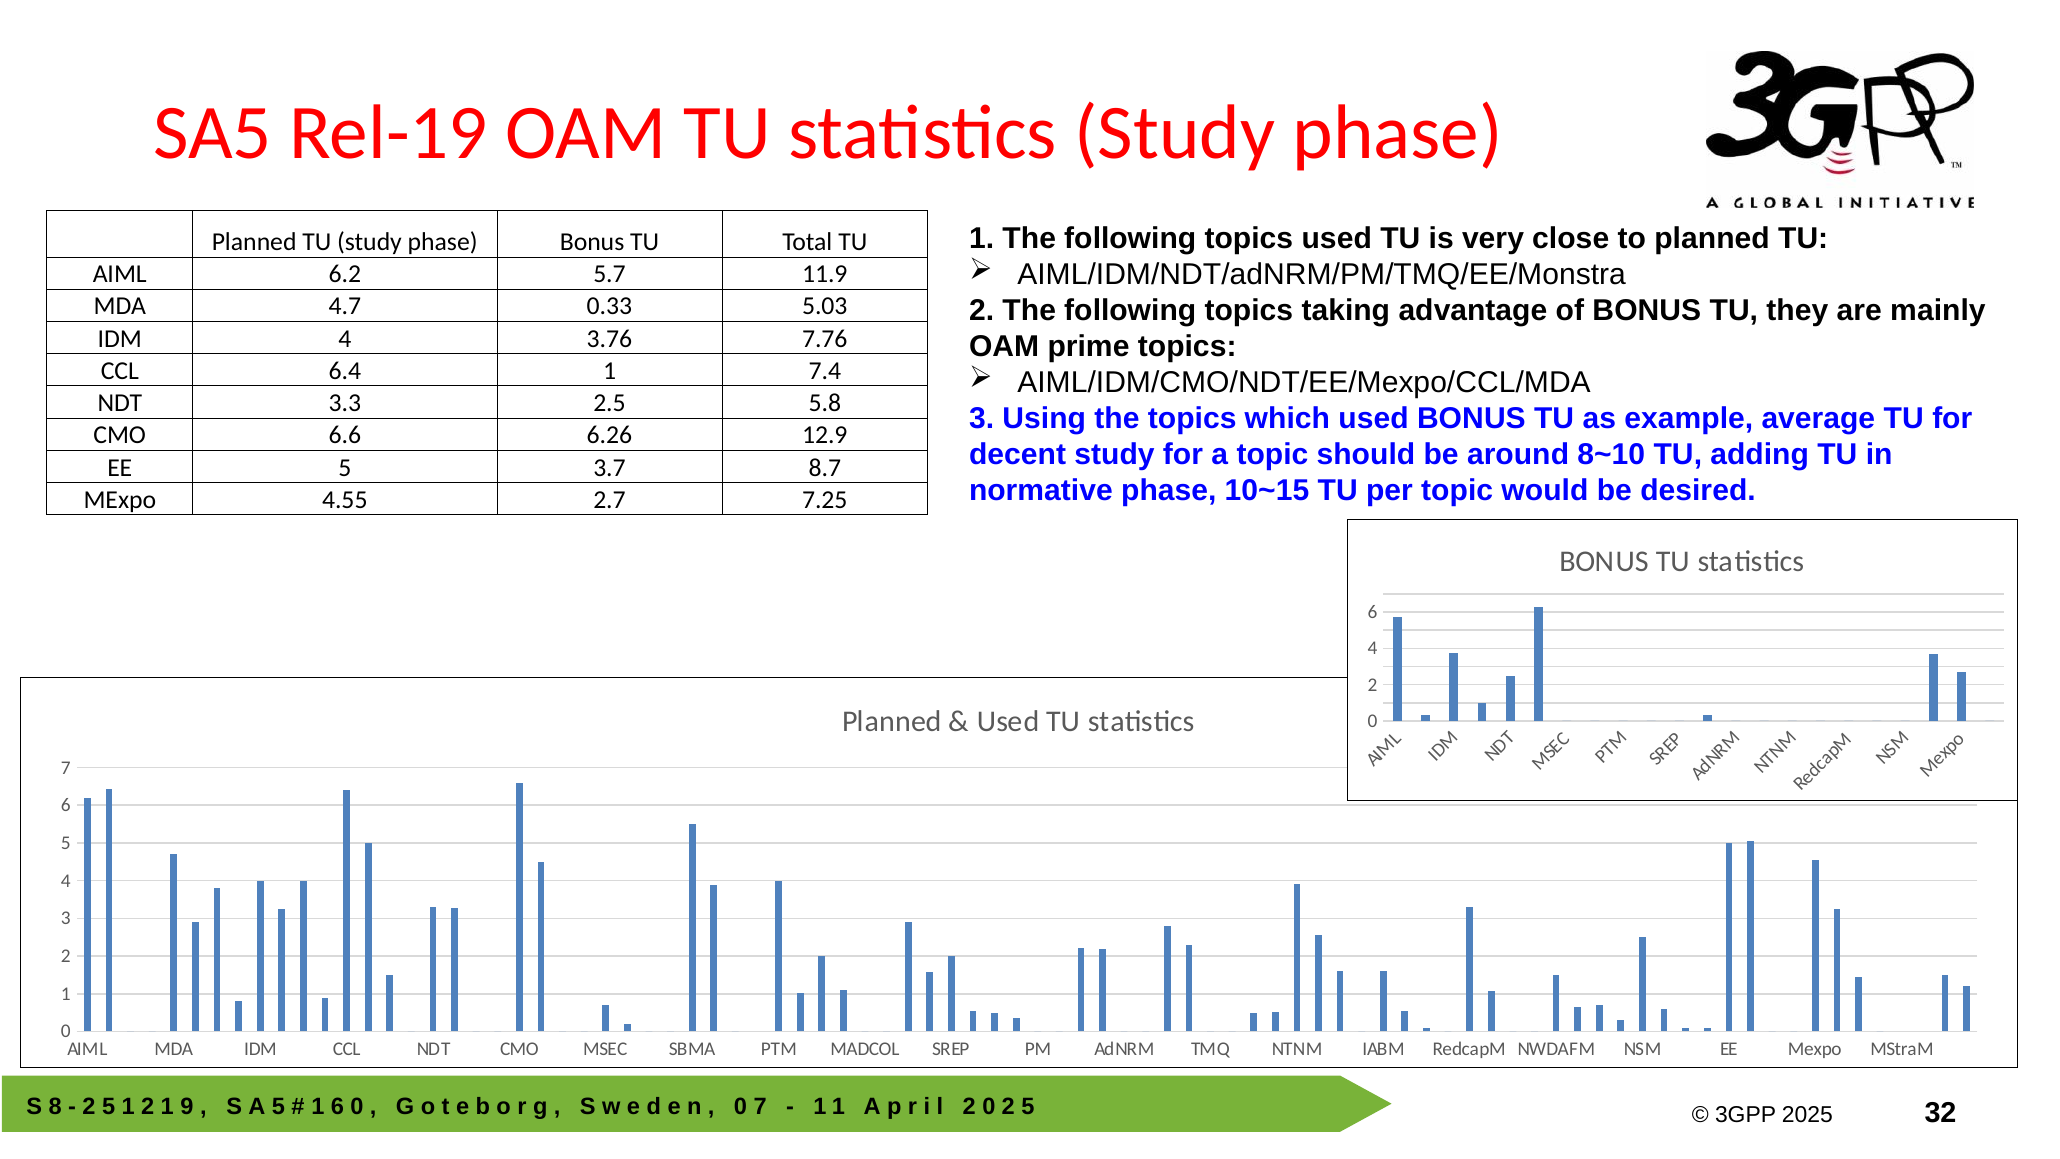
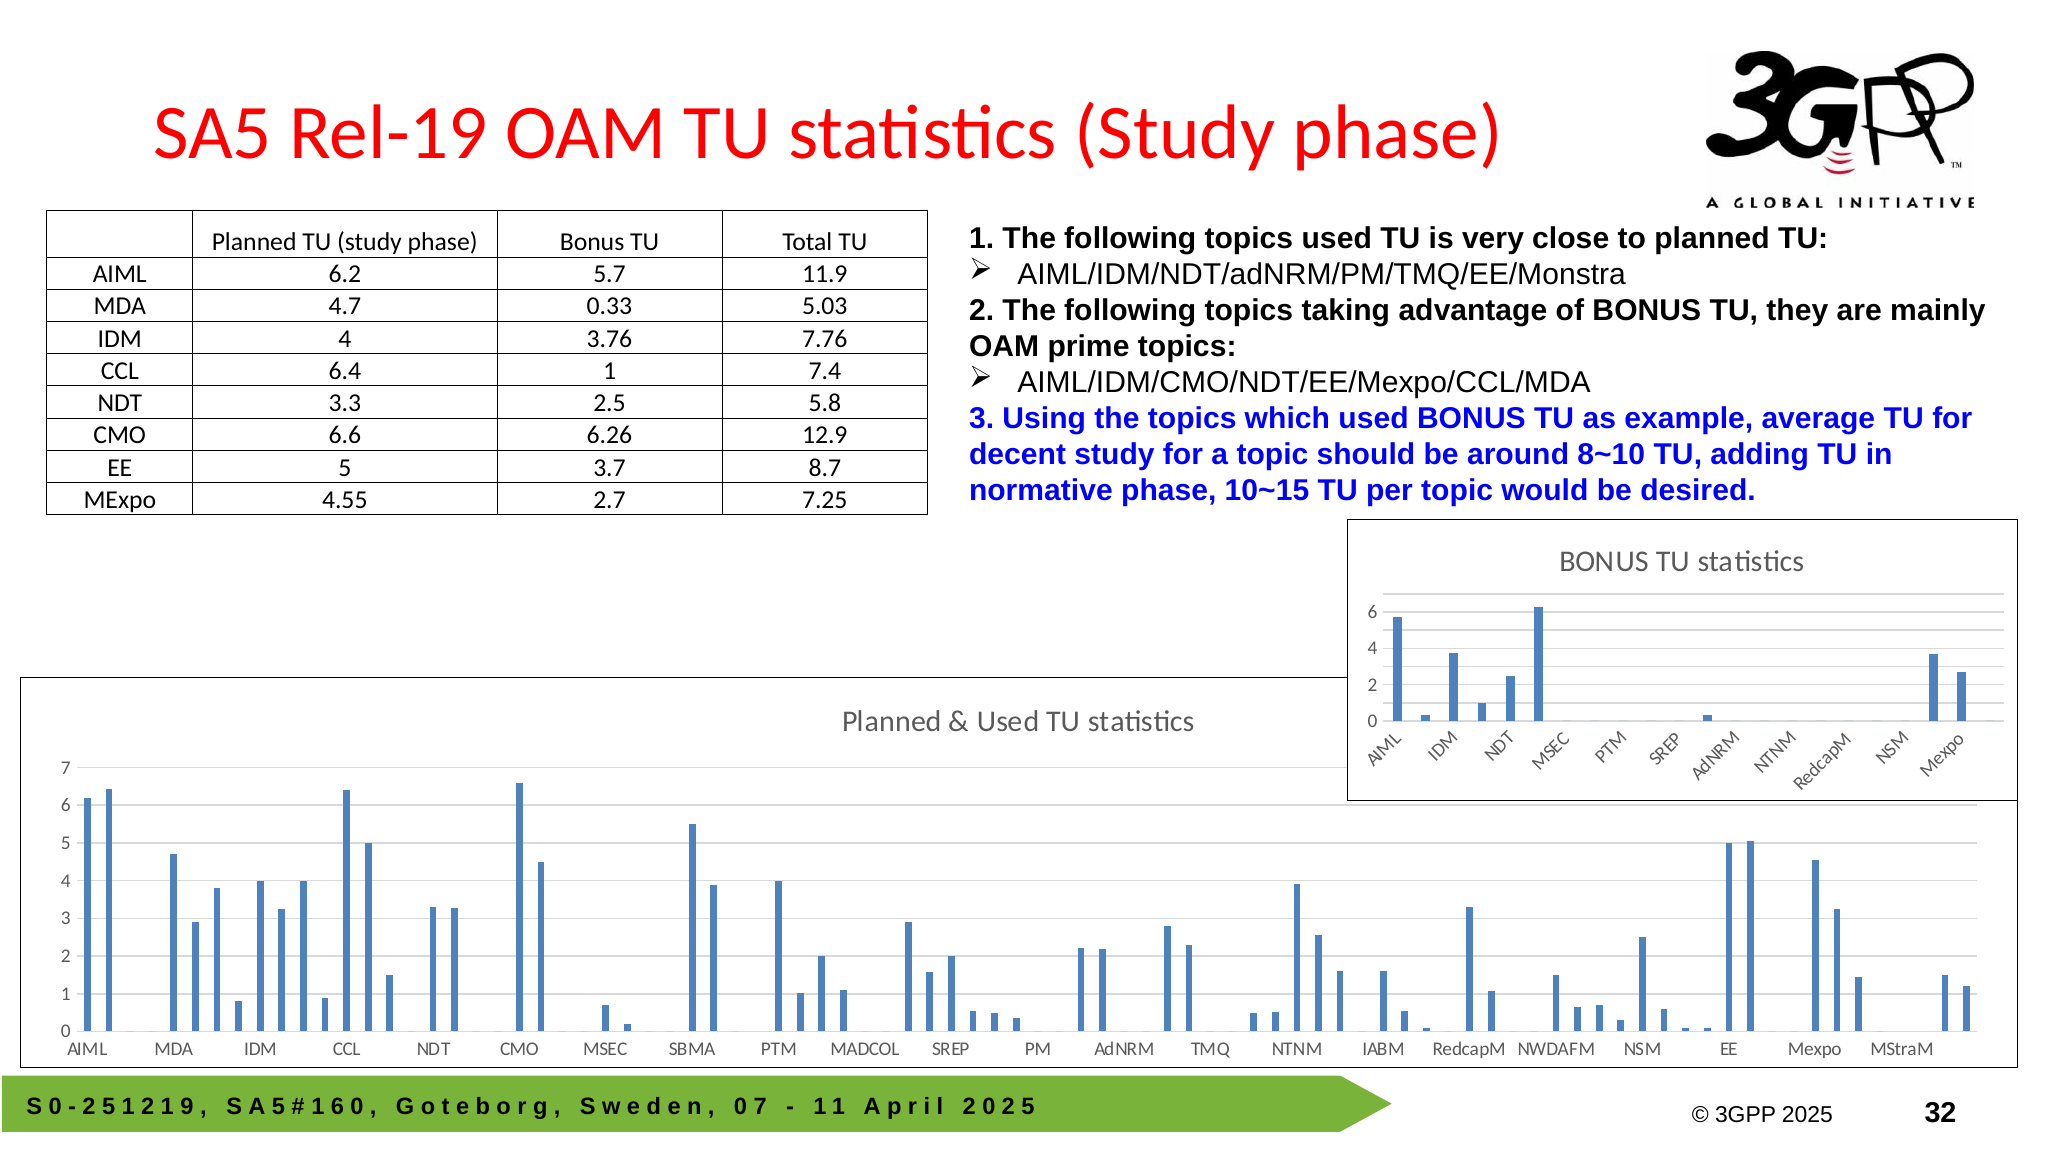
8: 8 -> 0 (55, 1106)
